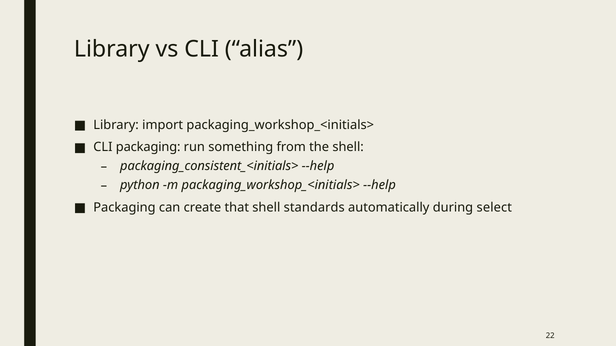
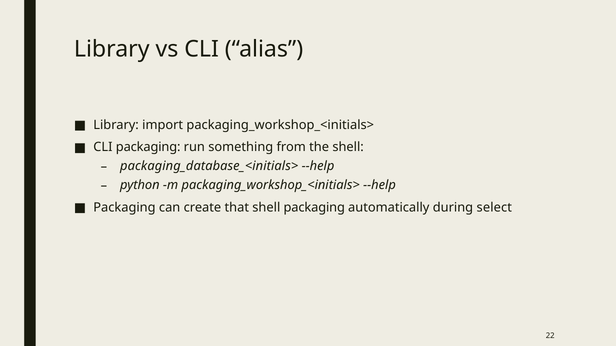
packaging_consistent_<initials>: packaging_consistent_<initials> -> packaging_database_<initials> (209, 166)
shell standards: standards -> packaging (314, 208)
